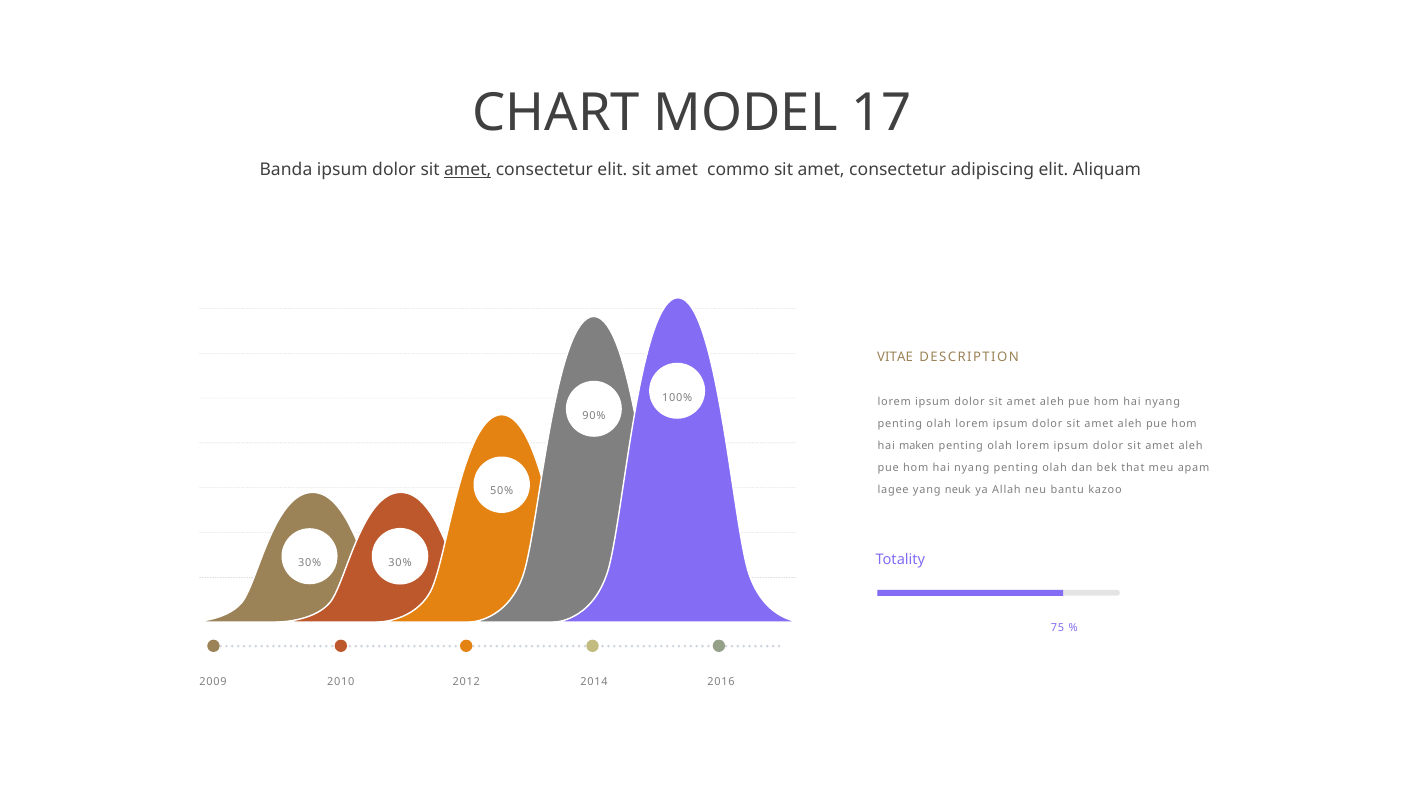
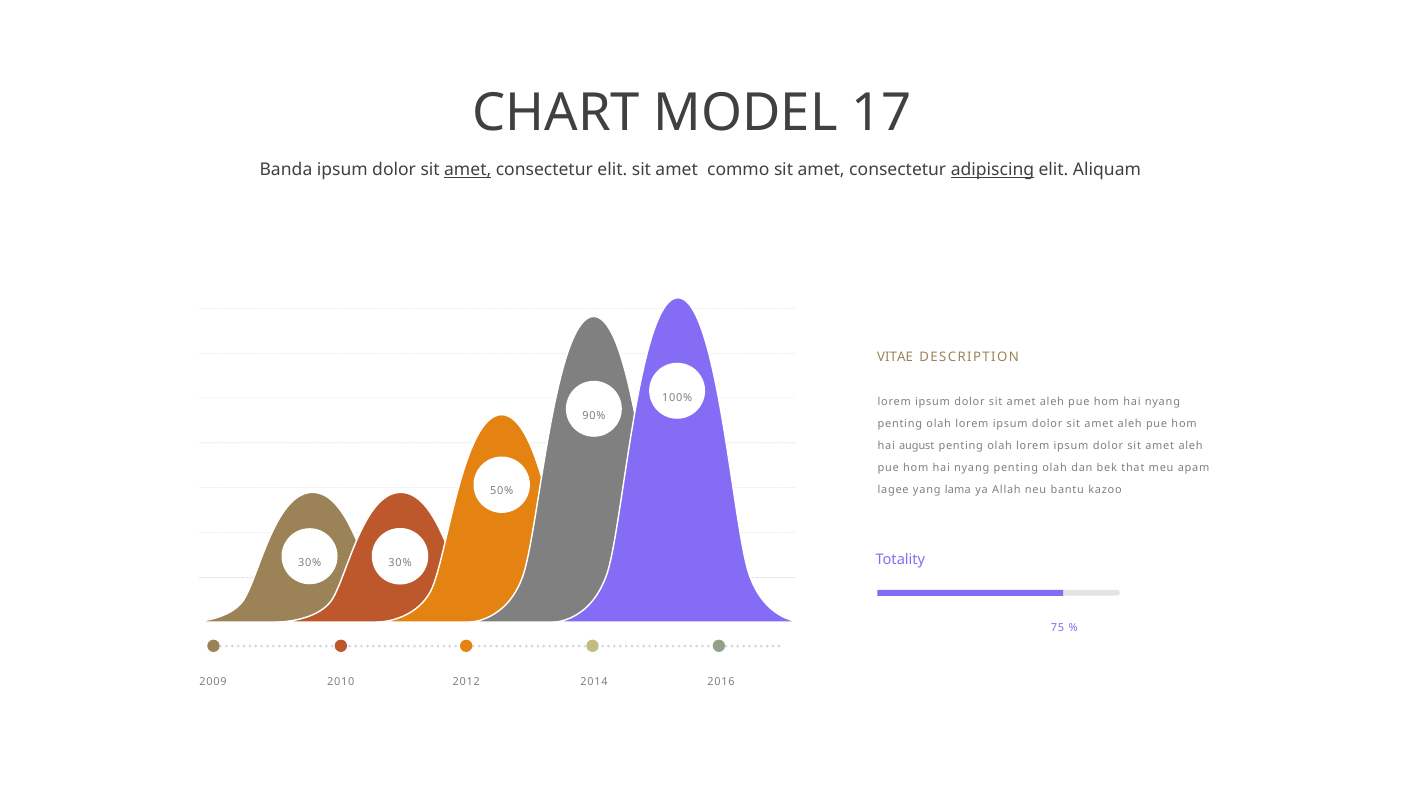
adipiscing underline: none -> present (992, 170)
maken: maken -> august (917, 445)
neuk: neuk -> lama (958, 489)
